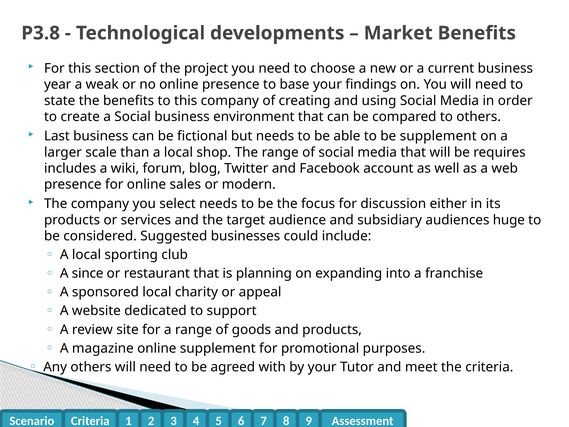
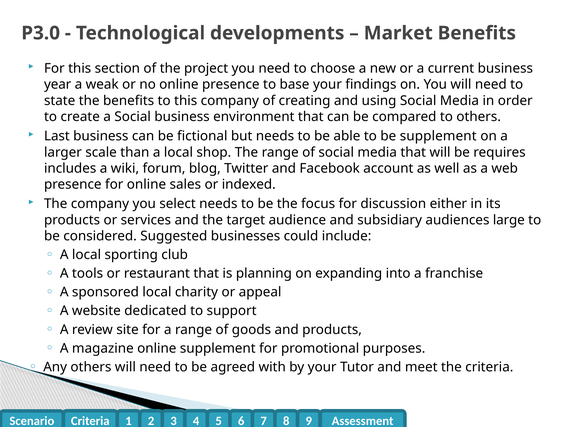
P3.8: P3.8 -> P3.0 (41, 33)
modern: modern -> indexed (249, 184)
huge: huge -> large (509, 220)
since: since -> tools (88, 273)
